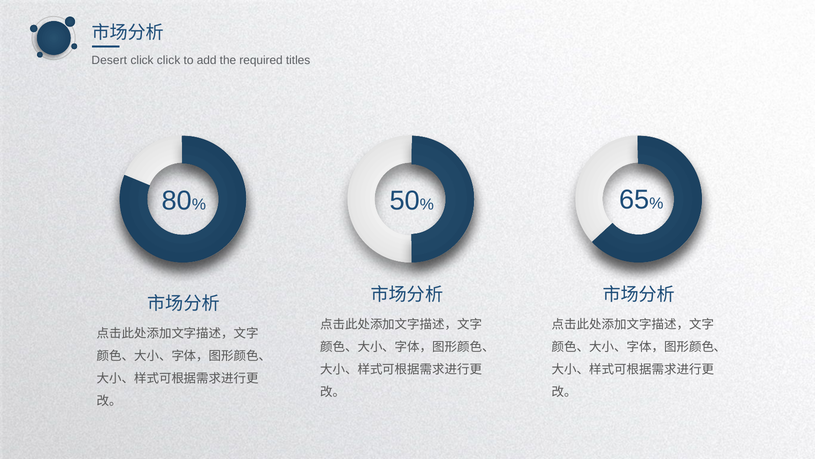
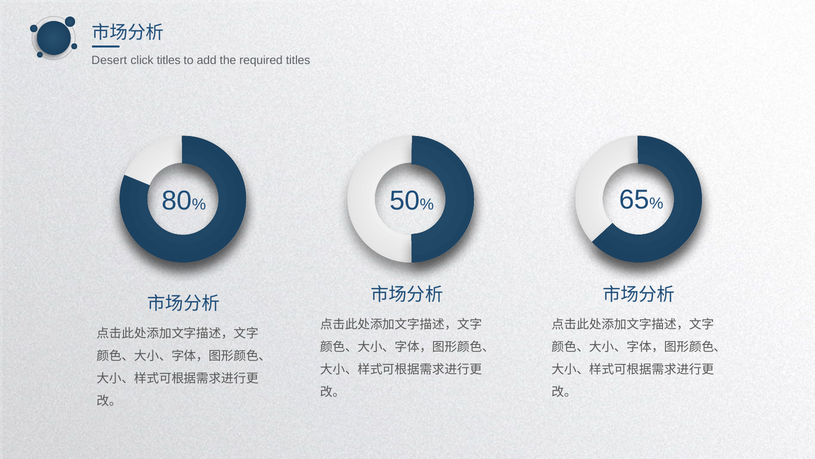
click click: click -> titles (169, 60)
